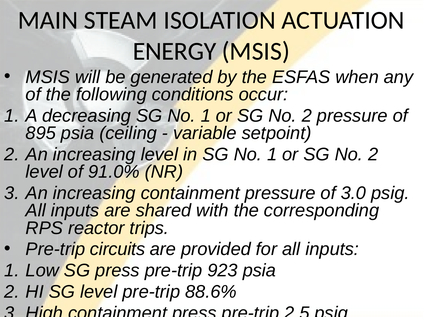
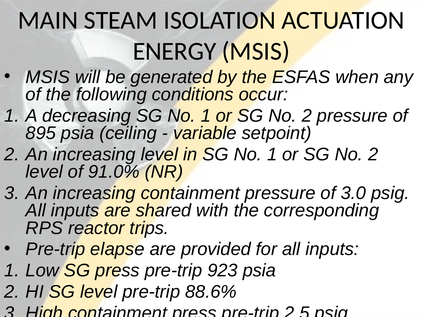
circuits: circuits -> elapse (117, 250)
